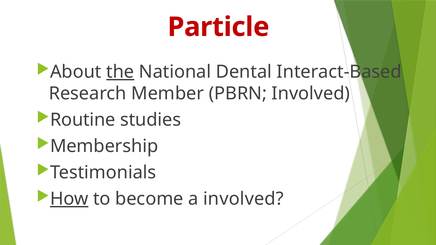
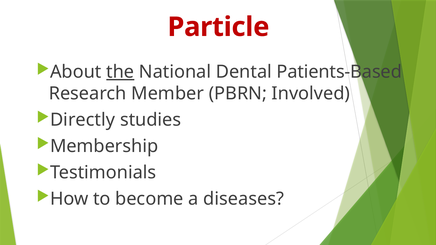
Interact-Based: Interact-Based -> Patients-Based (339, 72)
Routine: Routine -> Directly (83, 120)
How underline: present -> none (69, 199)
a involved: involved -> diseases (244, 199)
